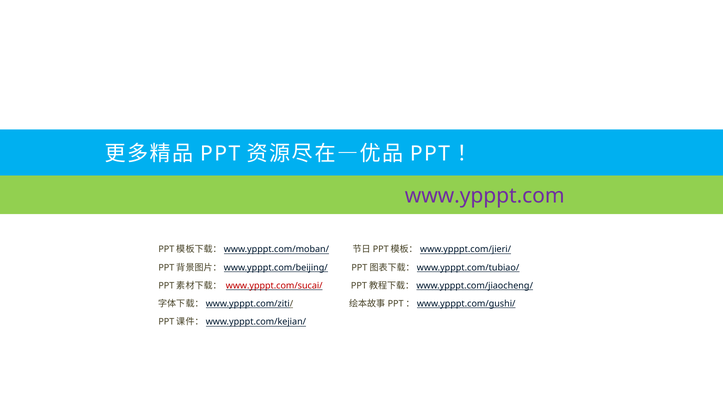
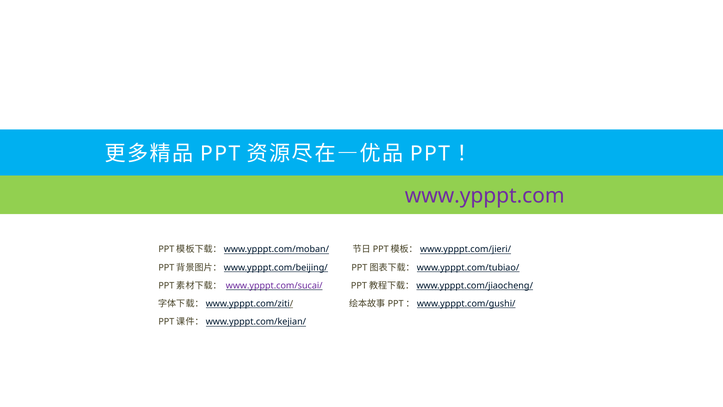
www.ypppt.com/sucai/ colour: red -> purple (274, 285)
